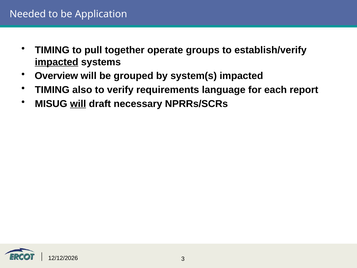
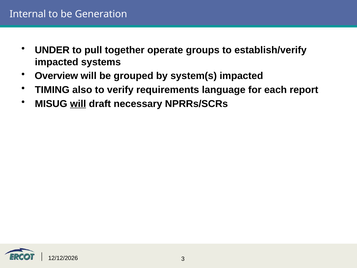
Needed: Needed -> Internal (28, 14)
Application: Application -> Generation (101, 14)
TIMING: TIMING -> UNDER (52, 50)
impacted underline: present -> none (57, 62)
